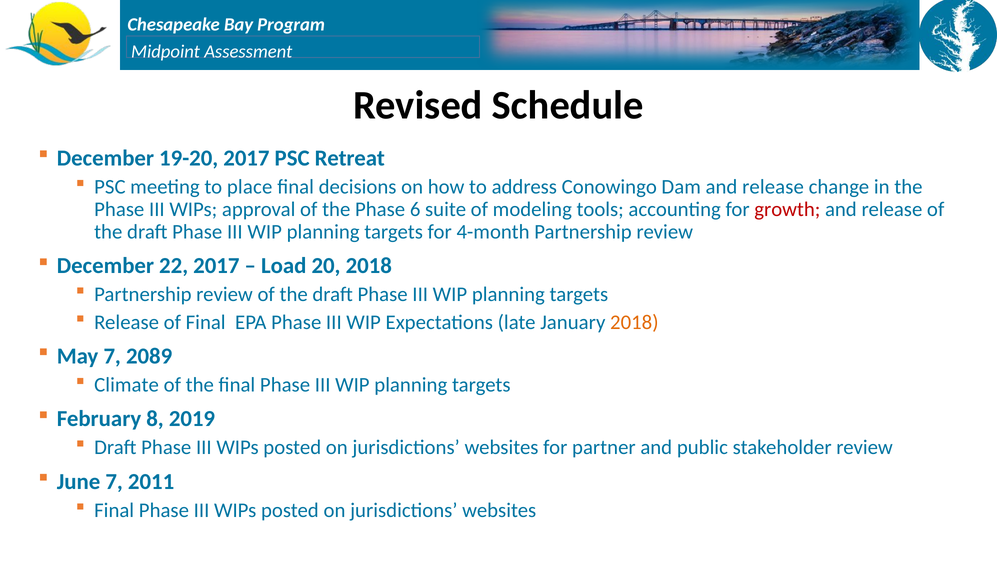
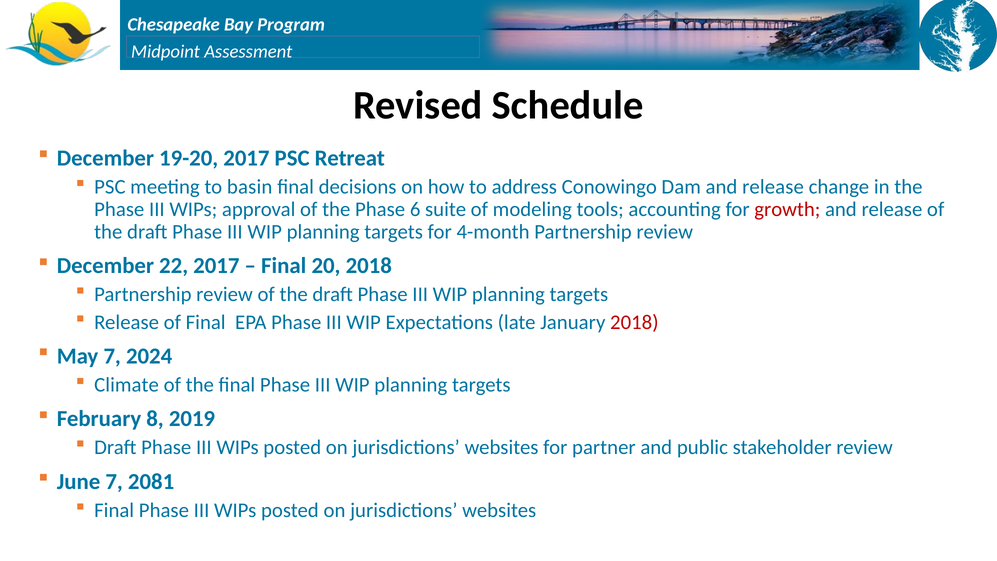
place: place -> basin (250, 187)
Load: Load -> Final (284, 266)
2018 colour: orange -> red (634, 322)
2089: 2089 -> 2024 (149, 356)
2011: 2011 -> 2081 (151, 481)
